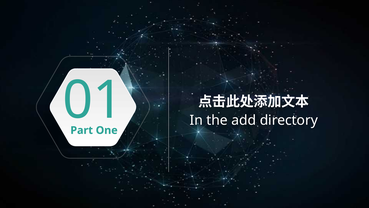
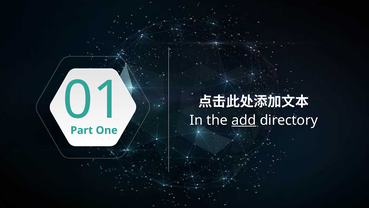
add underline: none -> present (244, 120)
